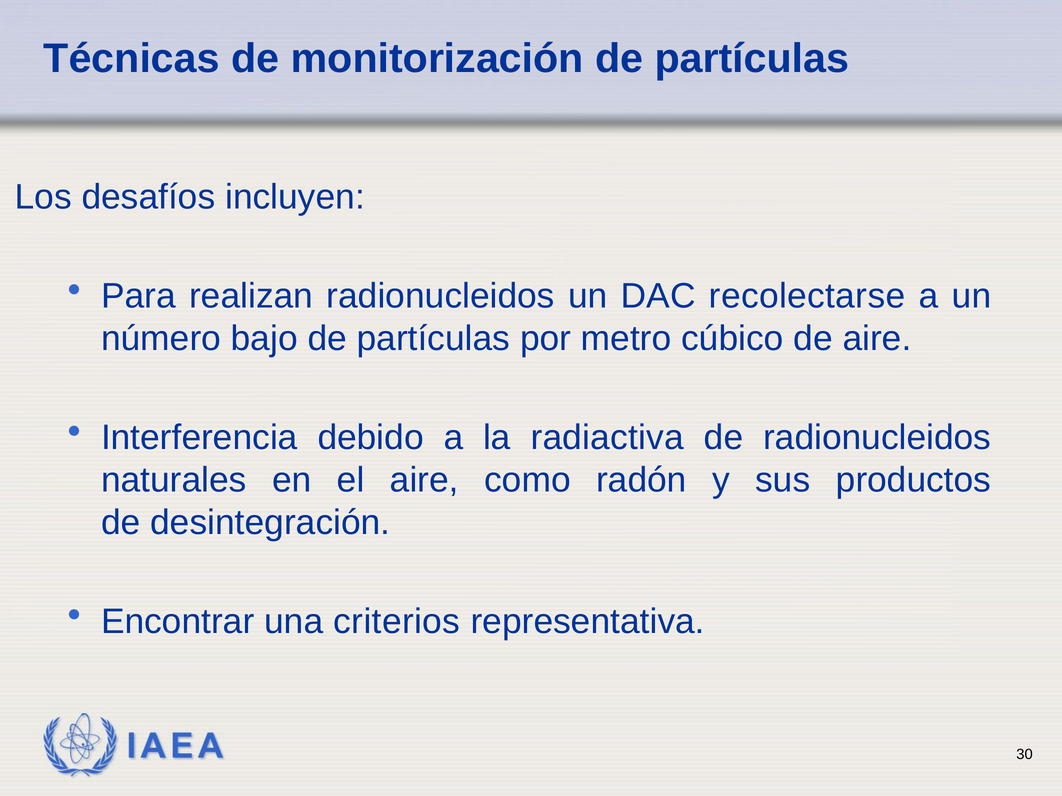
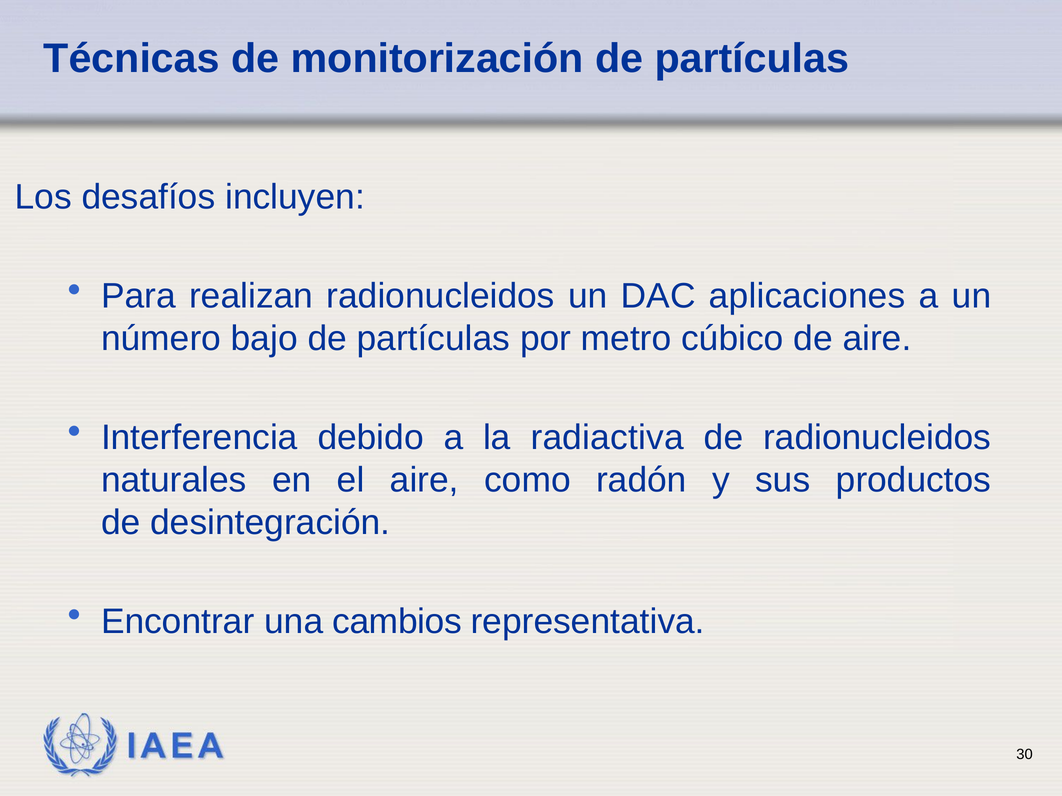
recolectarse: recolectarse -> aplicaciones (807, 296)
criterios: criterios -> cambios (397, 622)
